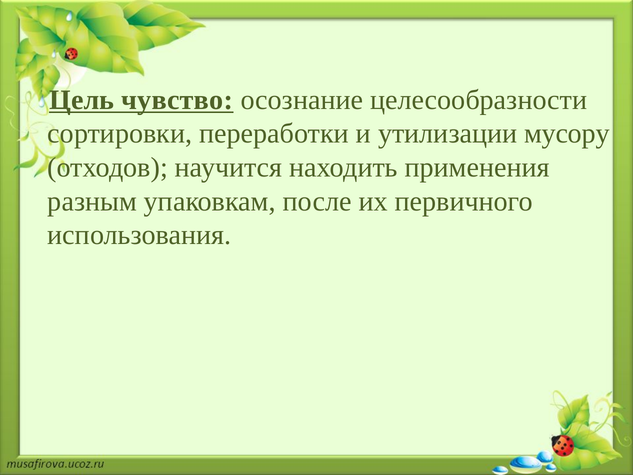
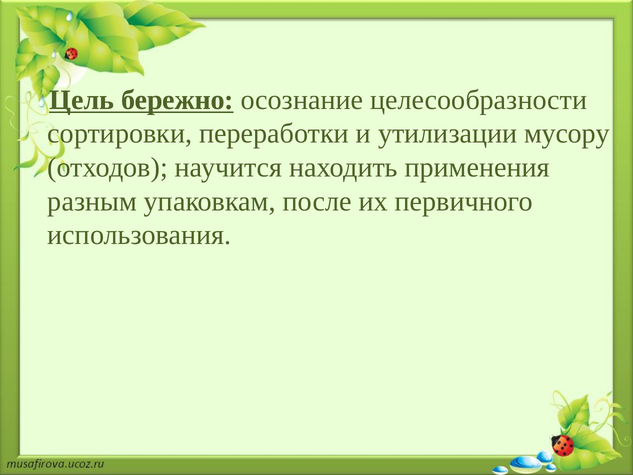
чувство: чувство -> бережно (177, 100)
